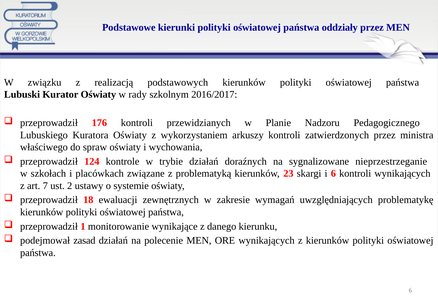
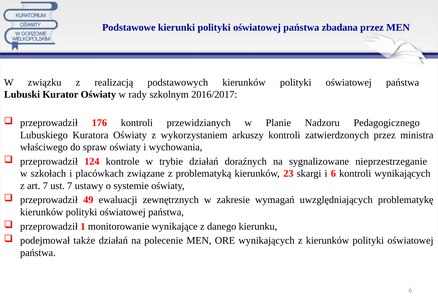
oddziały: oddziały -> zbadana (340, 28)
ust 2: 2 -> 7 (70, 185)
18: 18 -> 49 (88, 199)
zasad: zasad -> także (84, 240)
